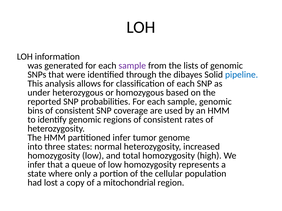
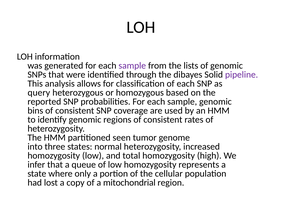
pipeline colour: blue -> purple (242, 75)
under: under -> query (39, 93)
partitioned infer: infer -> seen (122, 138)
